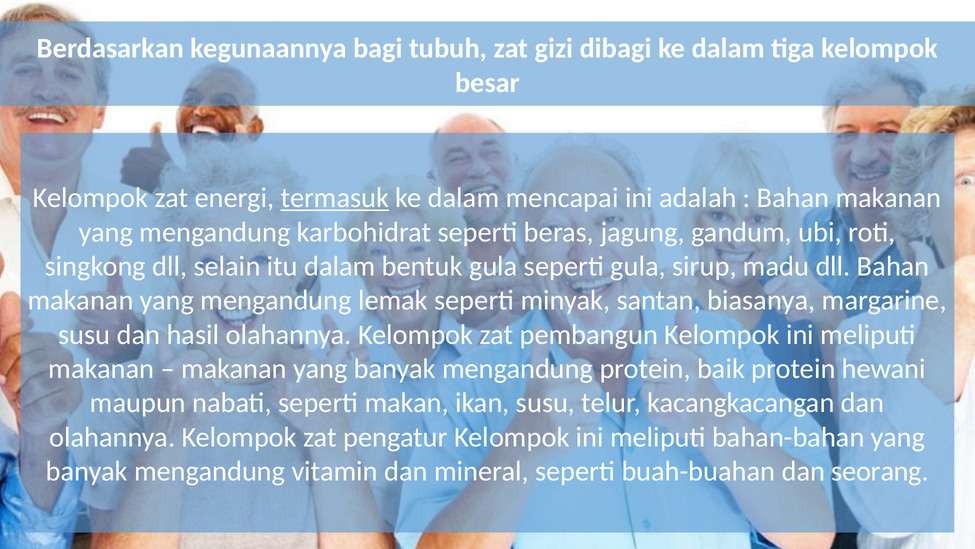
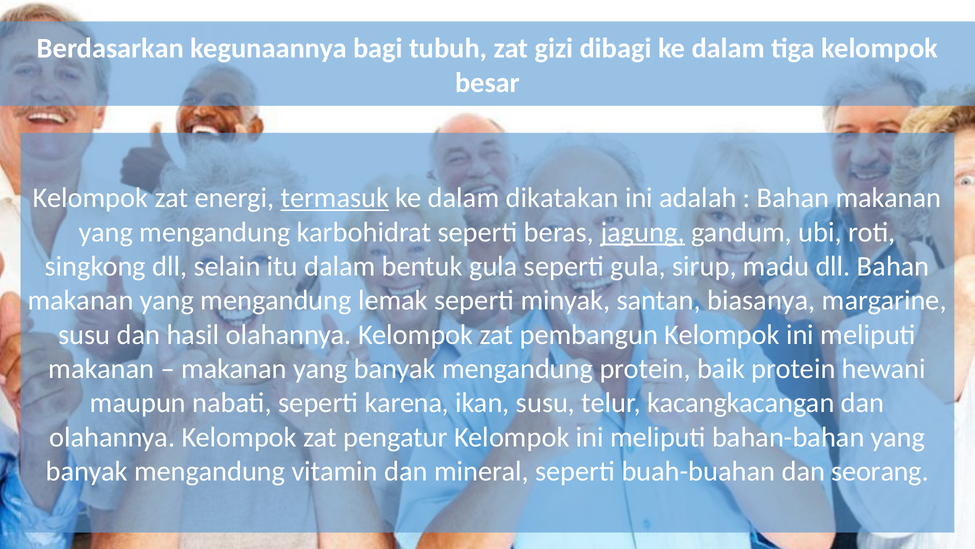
mencapai: mencapai -> dikatakan (562, 198)
jagung underline: none -> present (643, 232)
makan: makan -> karena (407, 403)
